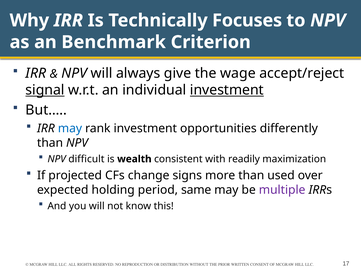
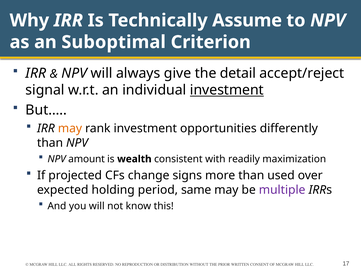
Focuses: Focuses -> Assume (247, 20)
Benchmark: Benchmark -> Suboptimal (114, 42)
wage: wage -> detail (238, 73)
signal underline: present -> none (45, 90)
may colour: blue -> orange (70, 128)
difficult: difficult -> amount (87, 159)
